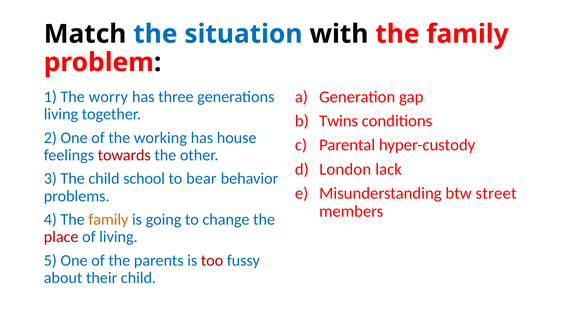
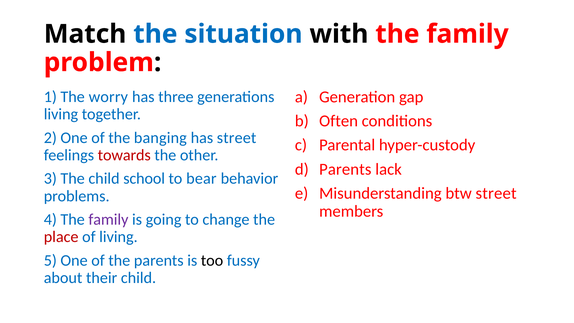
Twins: Twins -> Often (339, 121)
working: working -> banging (160, 138)
has house: house -> street (237, 138)
London: London -> Parents (345, 169)
family colour: orange -> purple (108, 219)
too colour: red -> black (212, 260)
